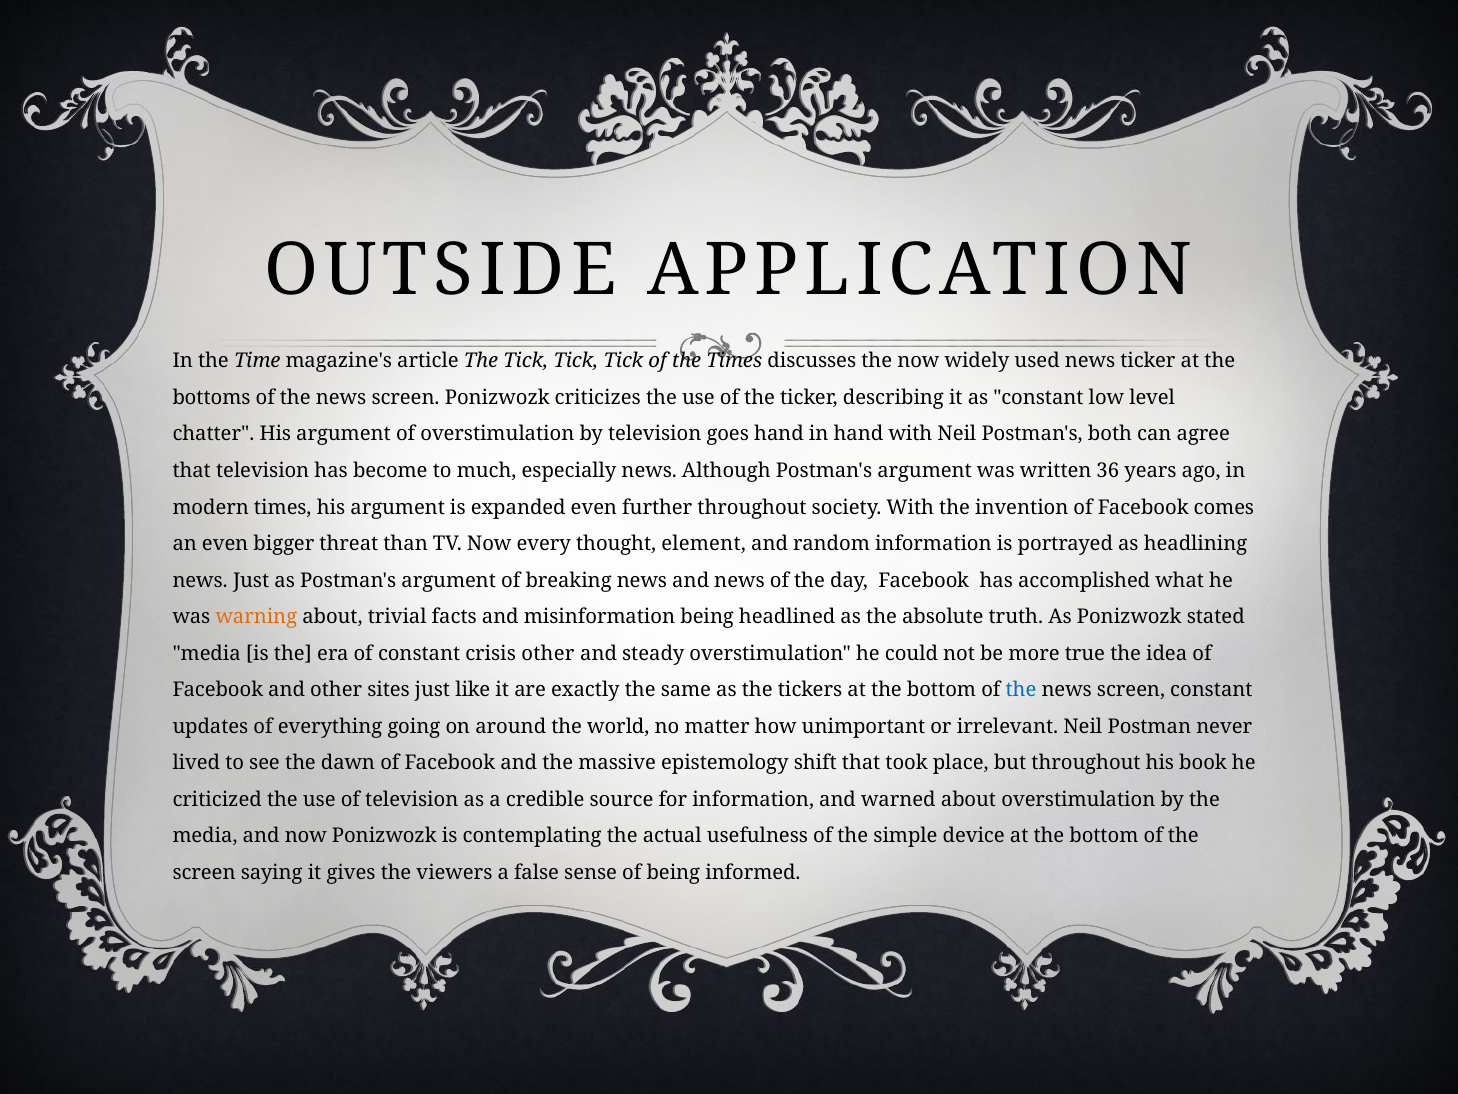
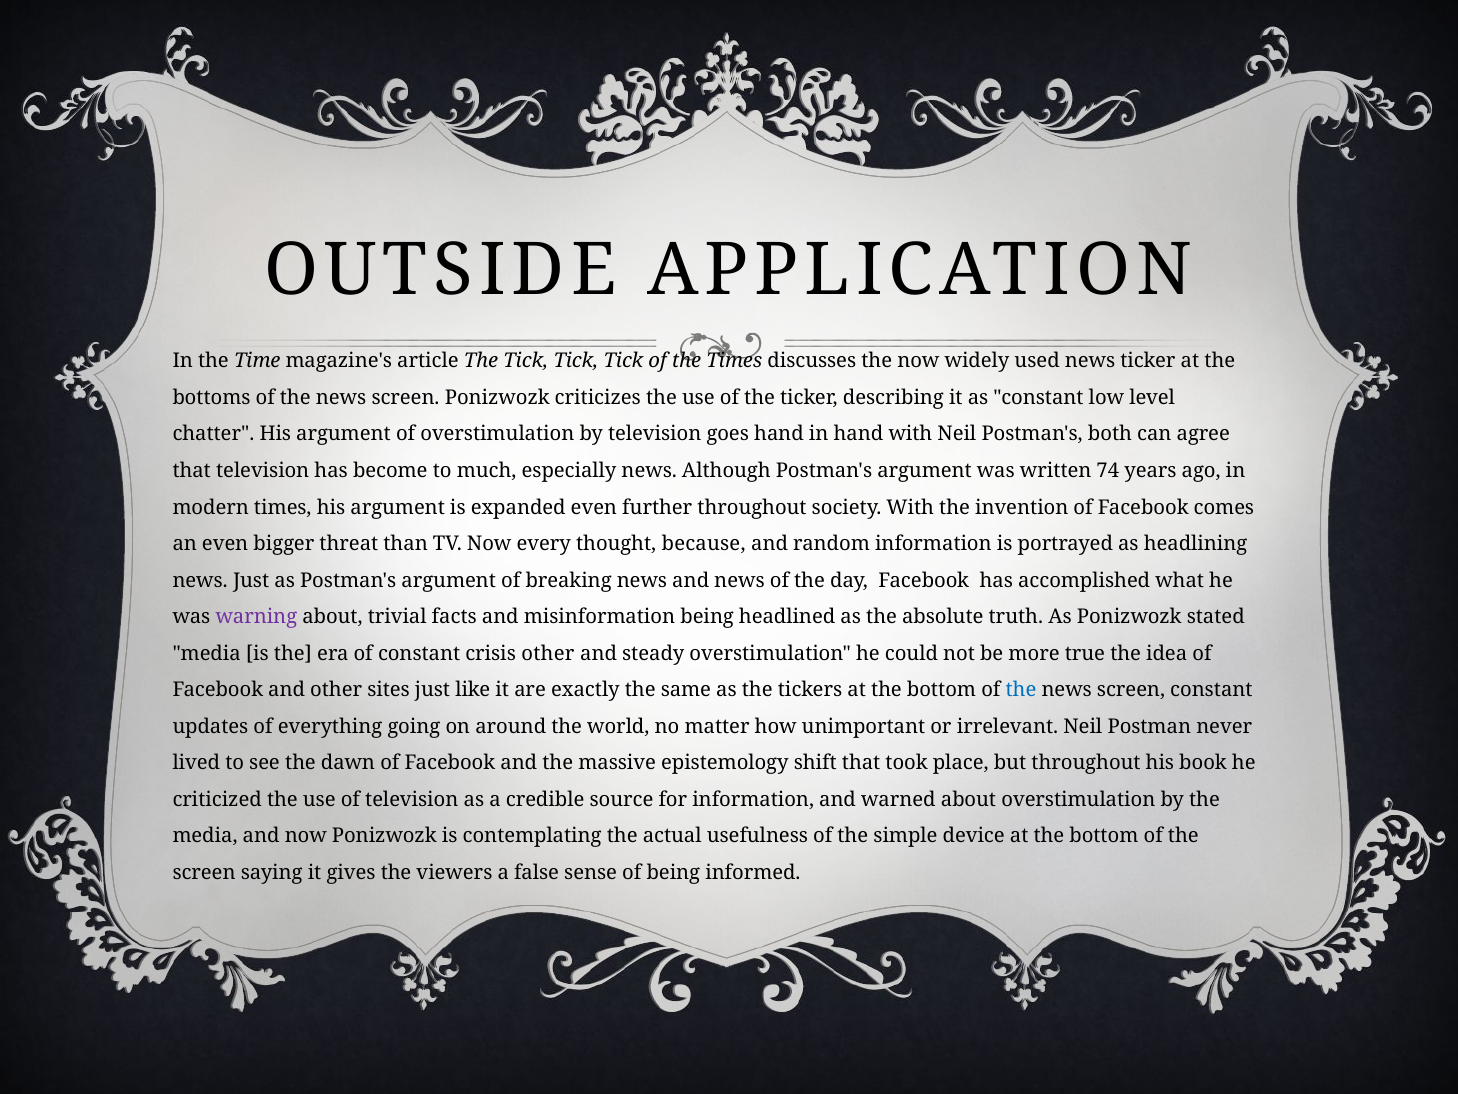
36: 36 -> 74 (1108, 471)
element: element -> because (704, 544)
warning colour: orange -> purple (256, 617)
